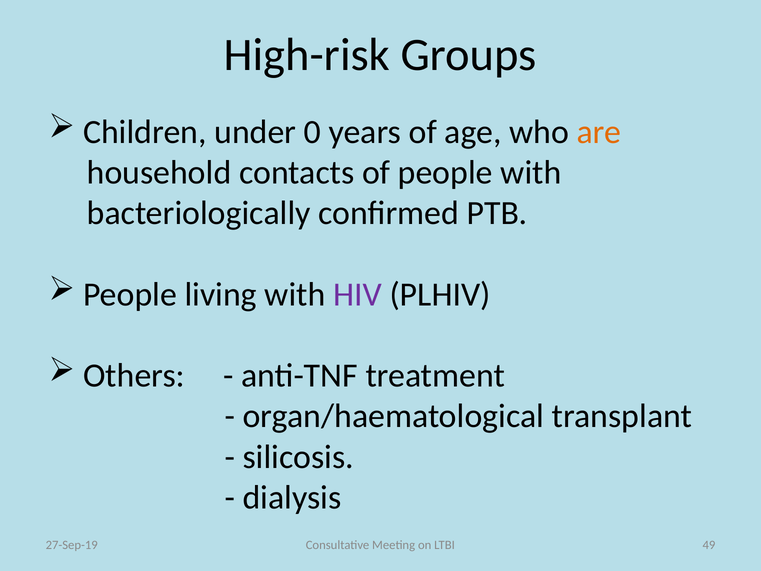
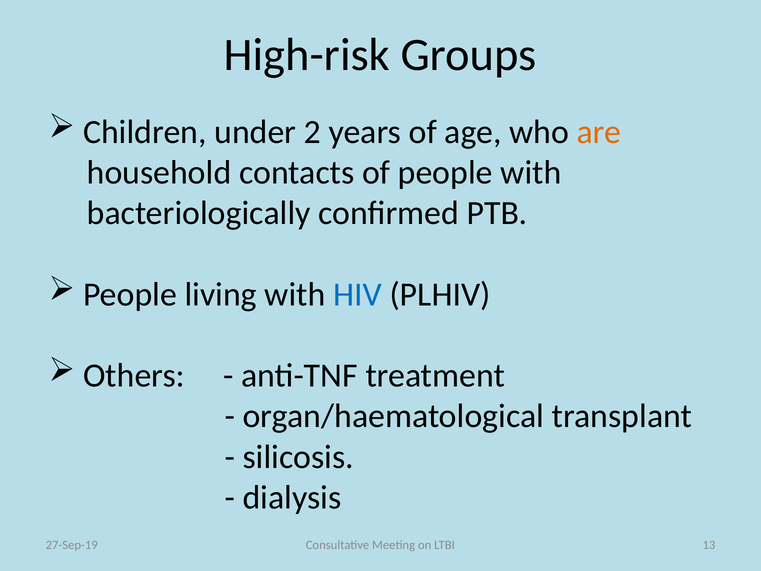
0: 0 -> 2 (312, 132)
HIV colour: purple -> blue (358, 294)
49: 49 -> 13 (709, 545)
